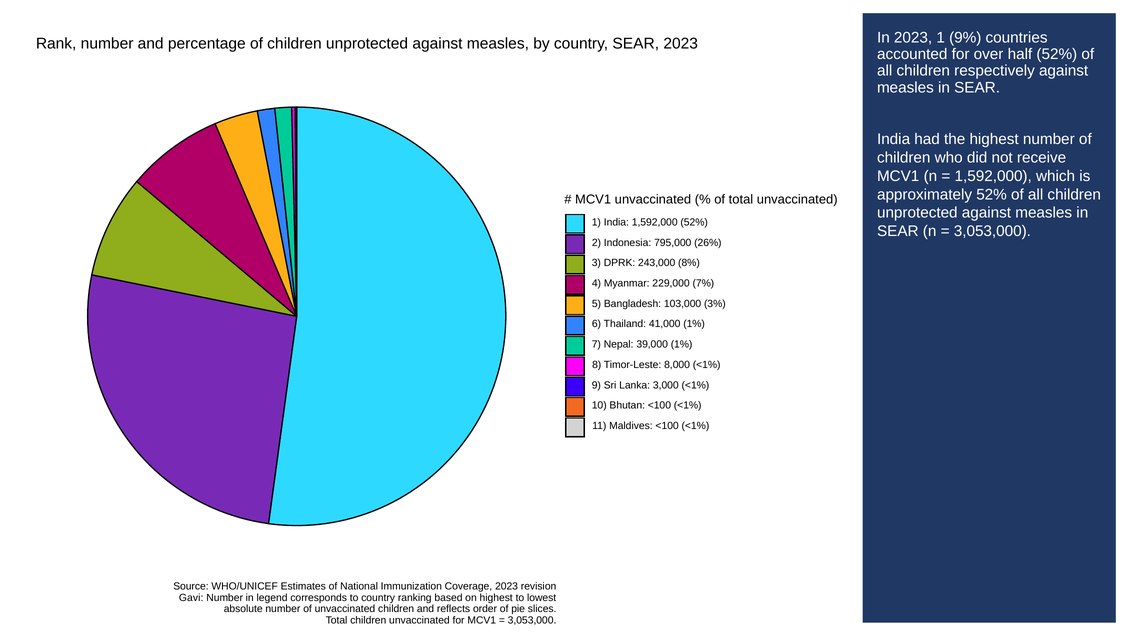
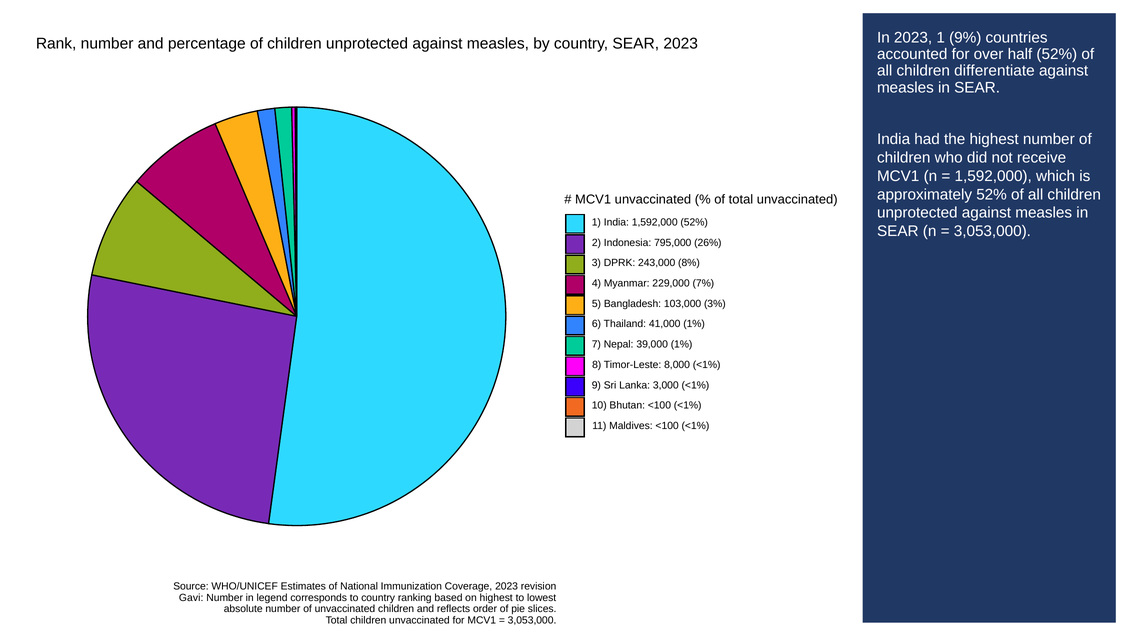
respectively: respectively -> differentiate (994, 71)
